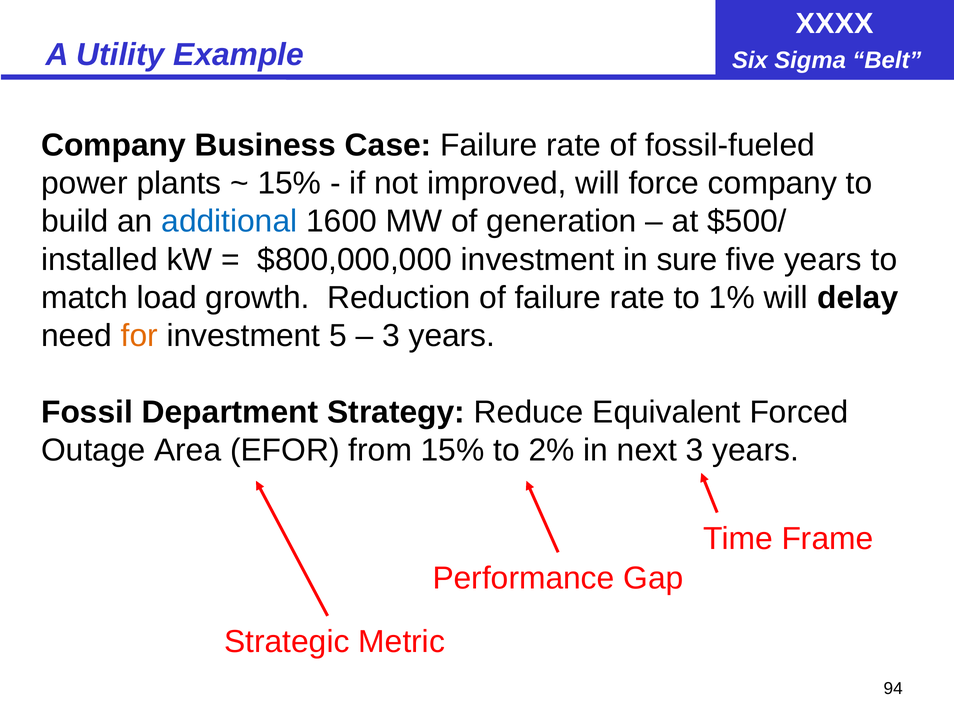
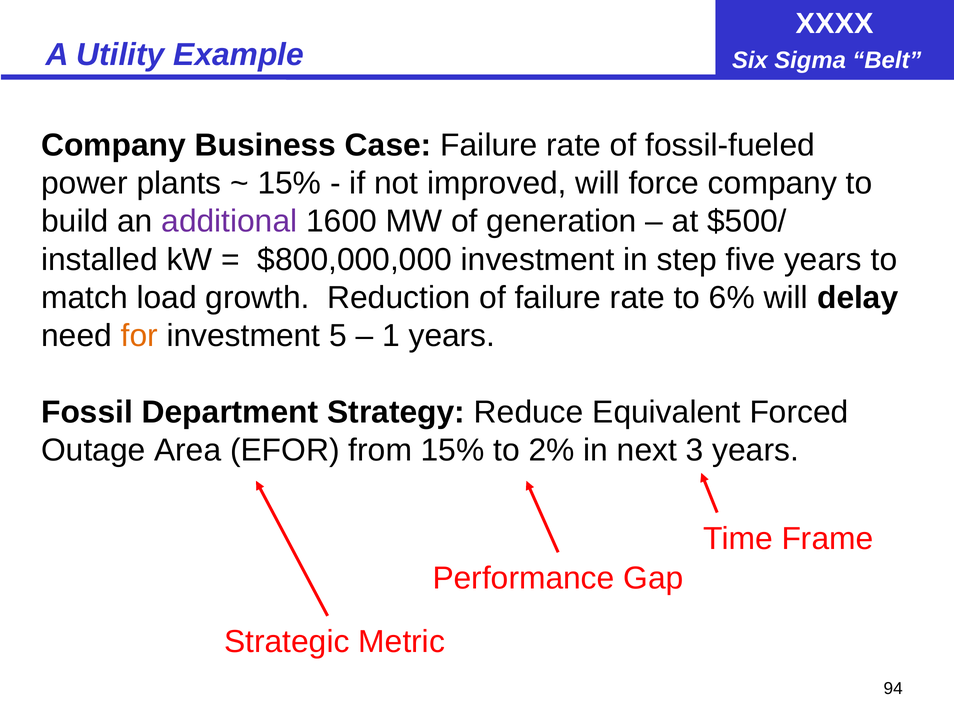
additional colour: blue -> purple (229, 222)
sure: sure -> step (687, 260)
1%: 1% -> 6% (732, 298)
3: 3 -> 1 (391, 336)
